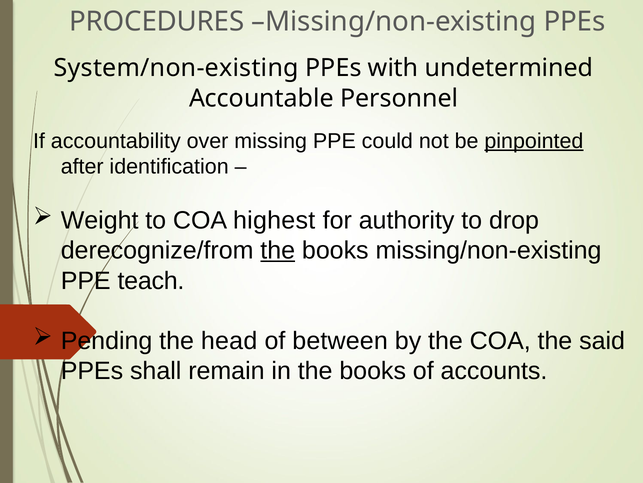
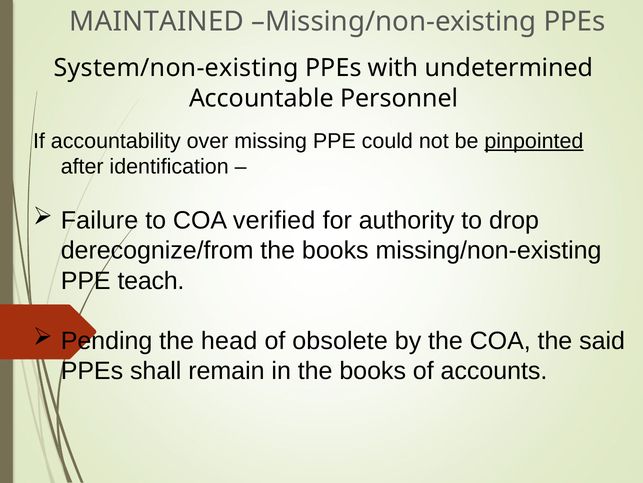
PROCEDURES: PROCEDURES -> MAINTAINED (157, 22)
Weight: Weight -> Failure (100, 220)
highest: highest -> verified (274, 220)
the underline: present -> none (278, 250)
between: between -> obsolete (340, 340)
